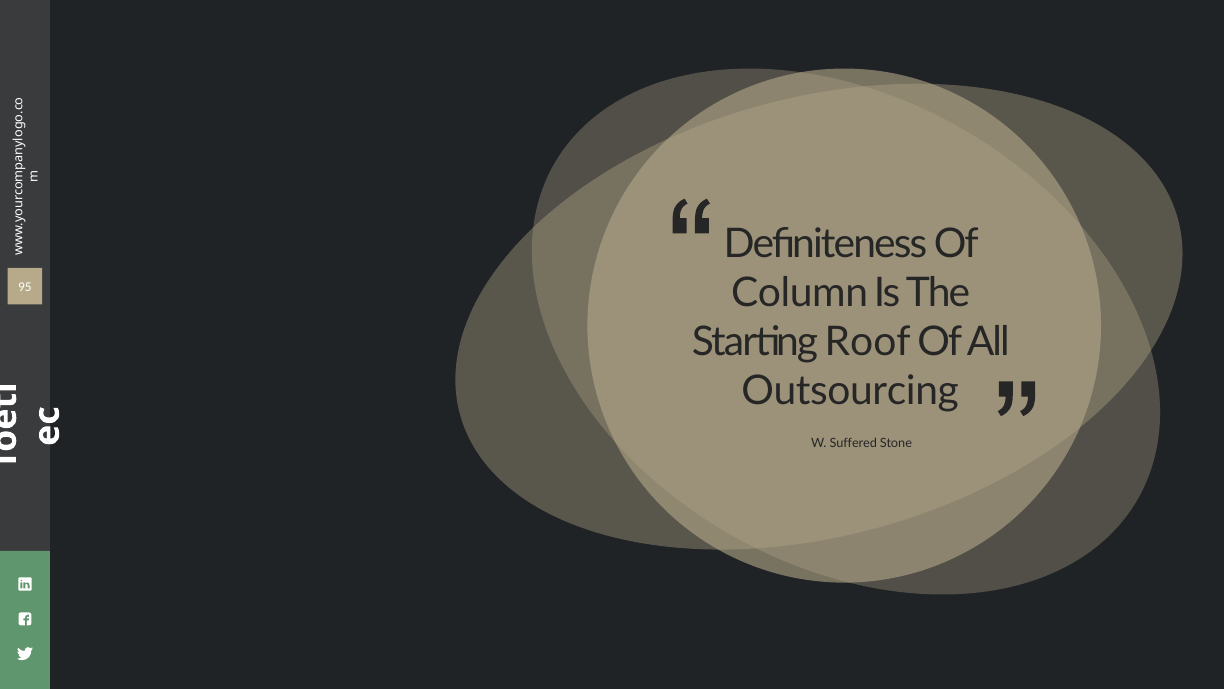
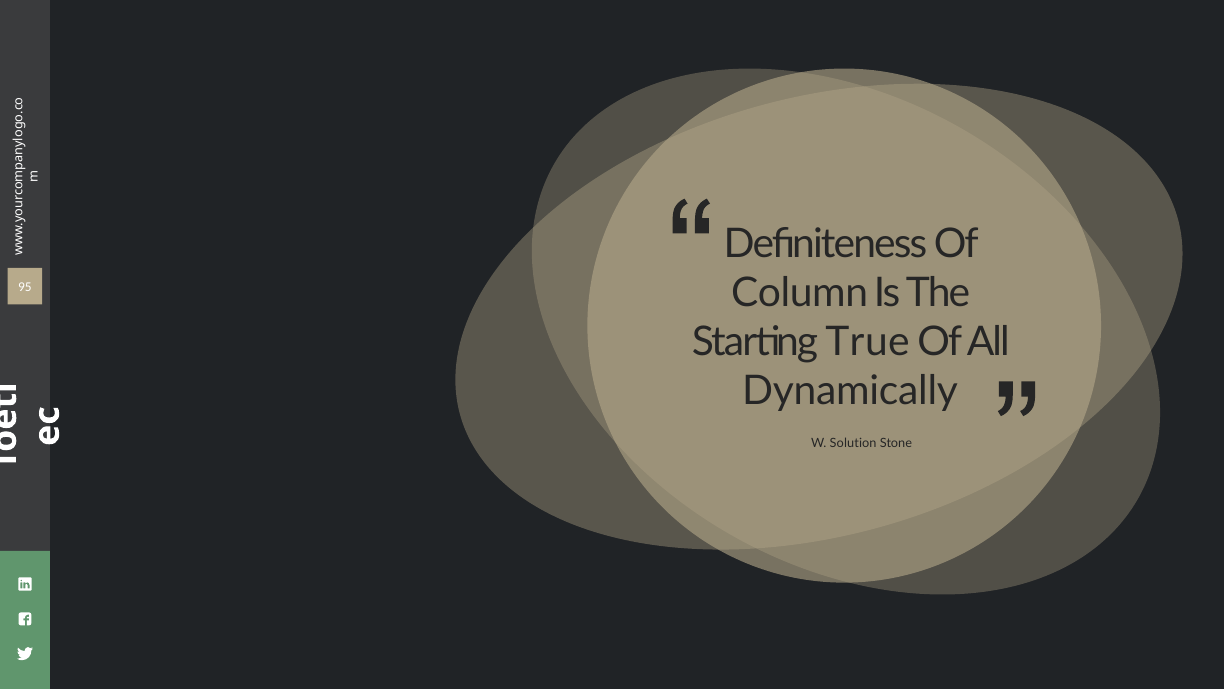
Roof: Roof -> True (867, 342)
Outsourcing: Outsourcing -> Dynamically (850, 391)
Suffered: Suffered -> Solution (853, 443)
